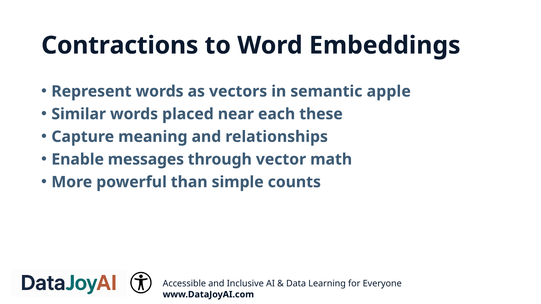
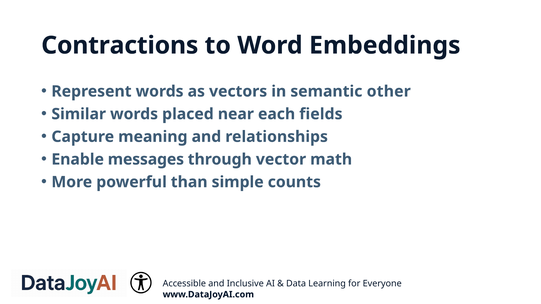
apple: apple -> other (389, 91)
these: these -> fields (321, 114)
